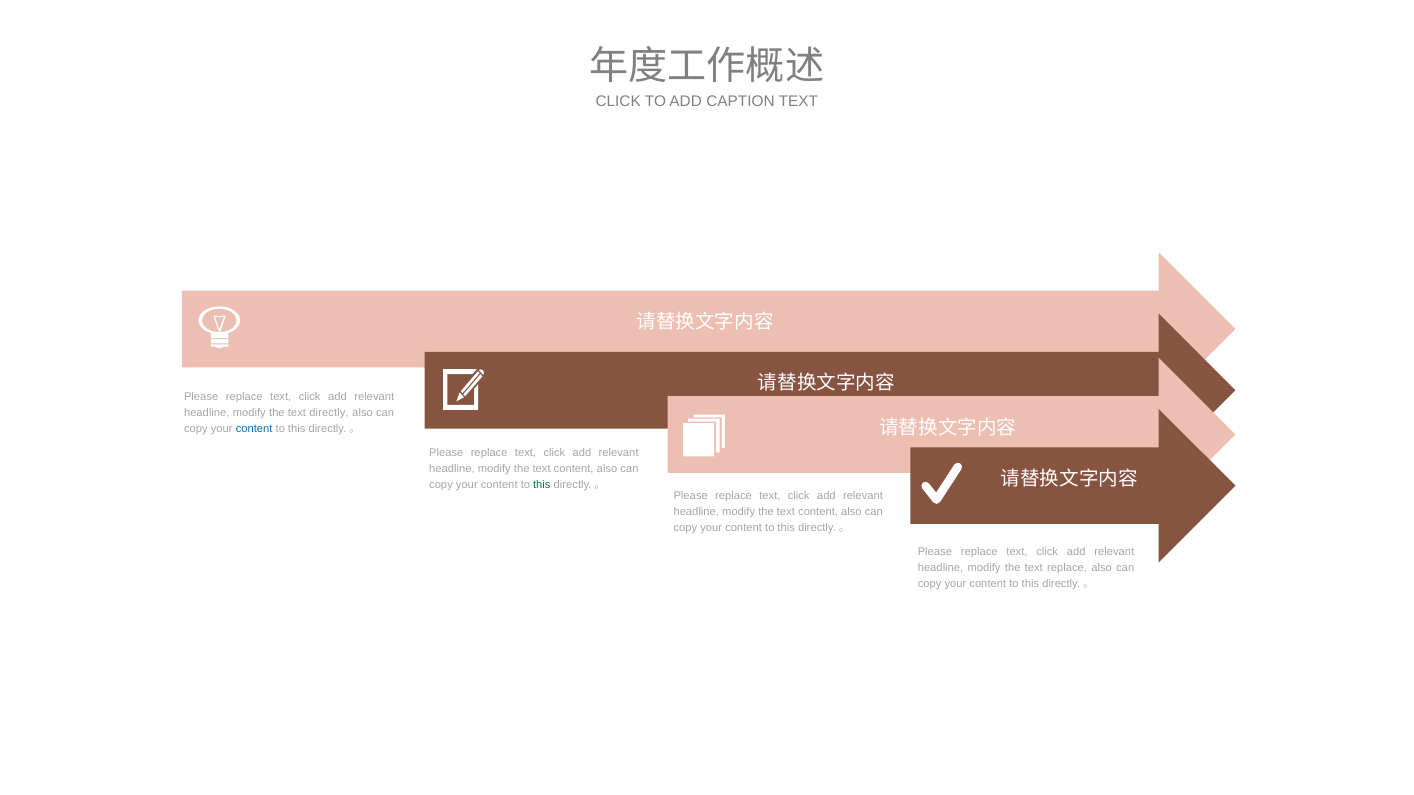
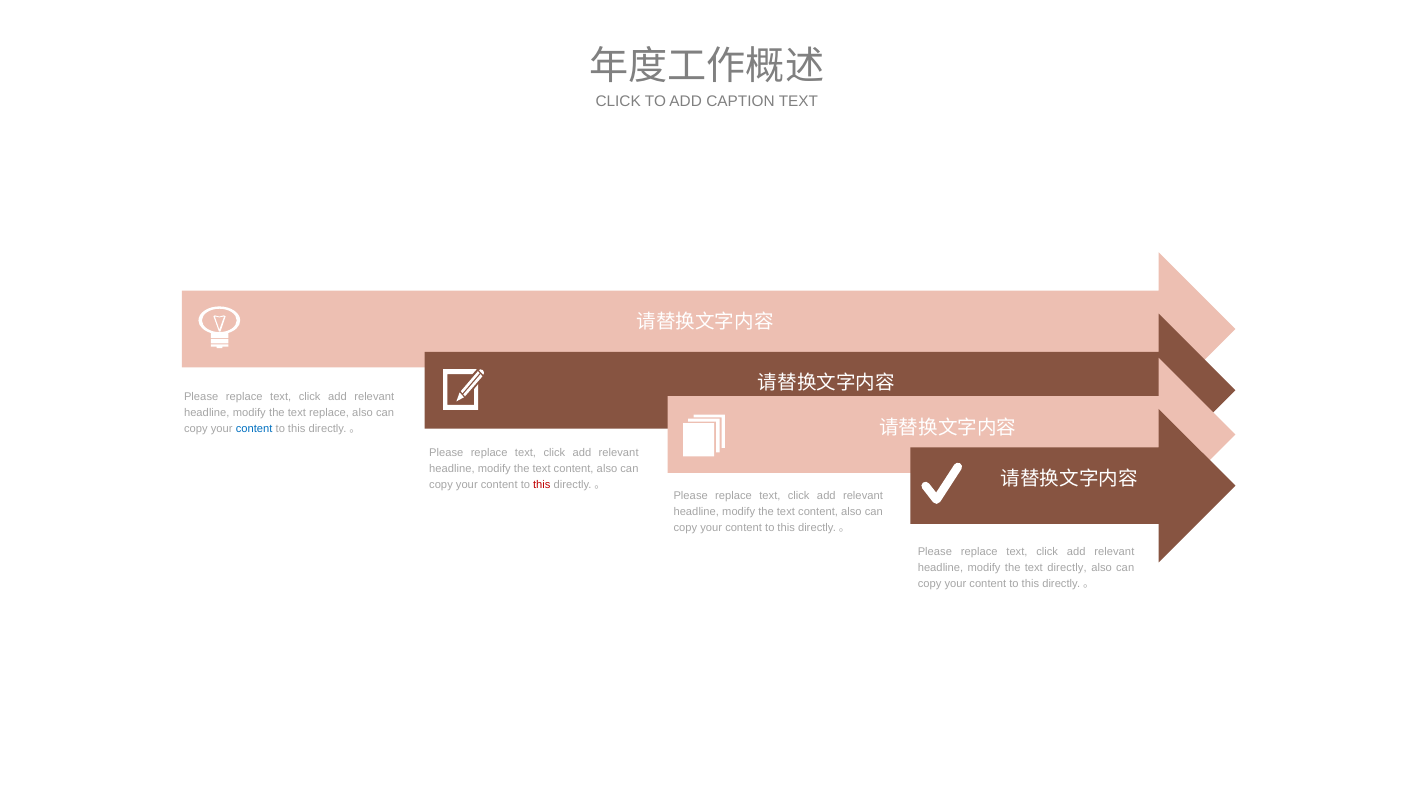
text directly: directly -> replace (329, 413)
this colour: green -> red (542, 485)
text replace: replace -> directly (1067, 568)
